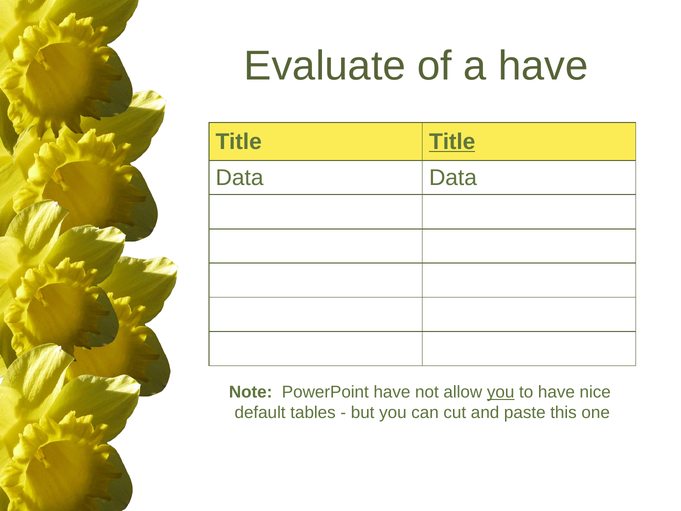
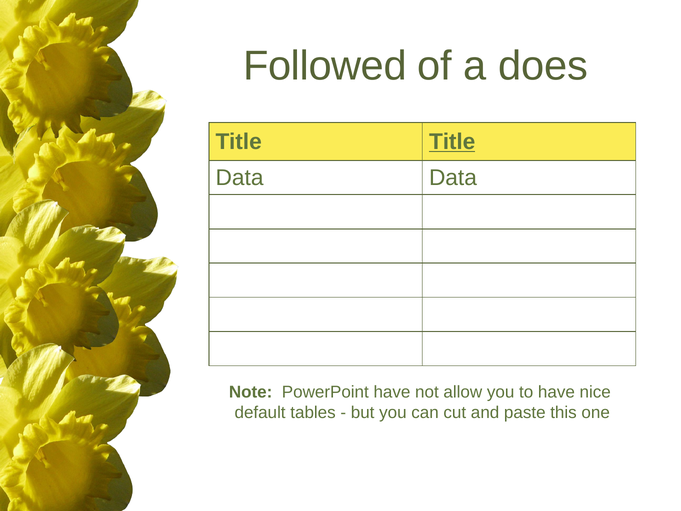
Evaluate: Evaluate -> Followed (325, 66)
a have: have -> does (543, 66)
you underline: present -> none (501, 392)
